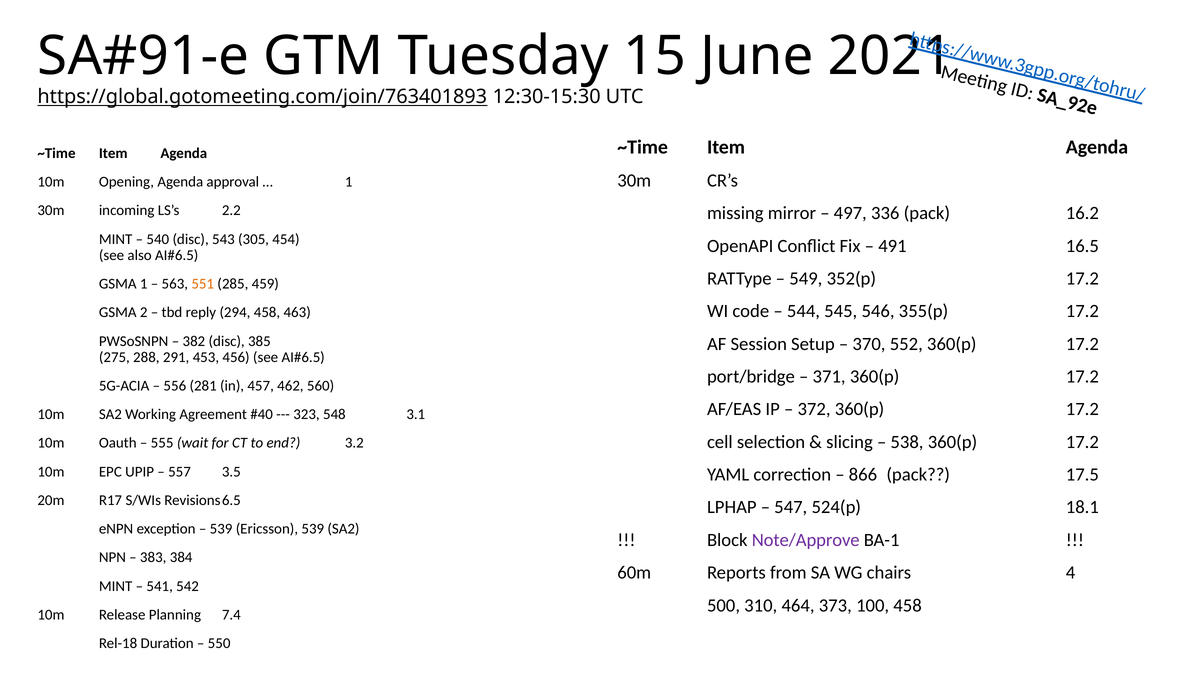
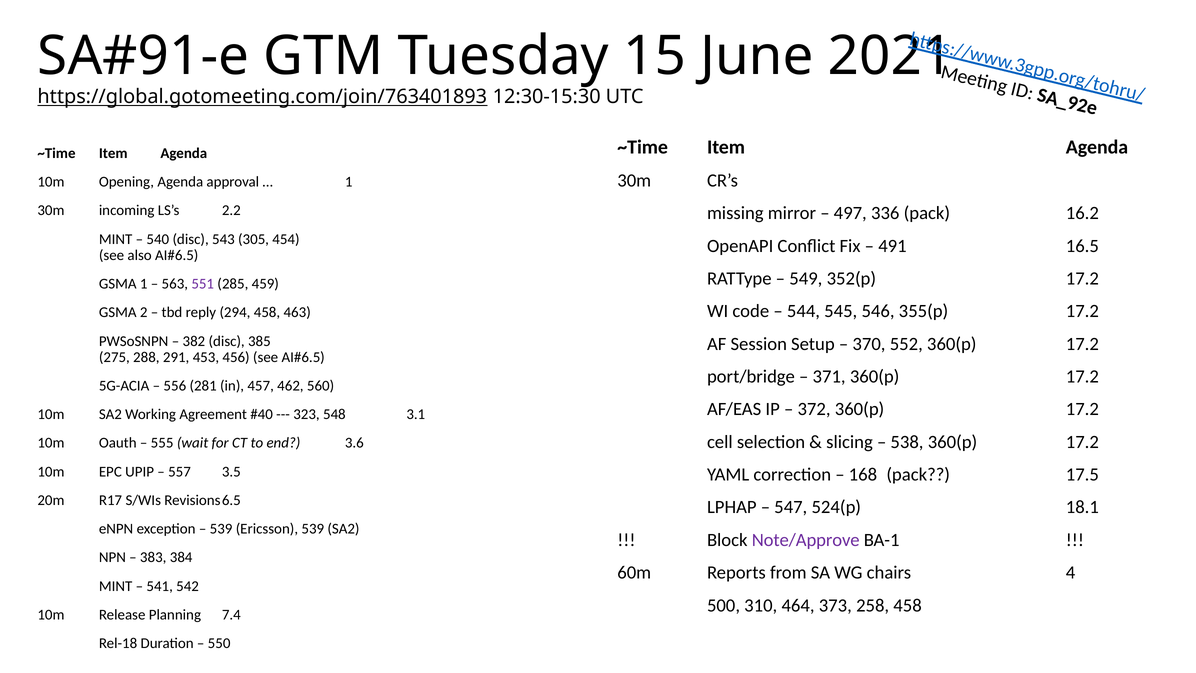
551 colour: orange -> purple (203, 284)
3.2: 3.2 -> 3.6 (354, 443)
866: 866 -> 168 (863, 474)
100: 100 -> 258 (873, 605)
